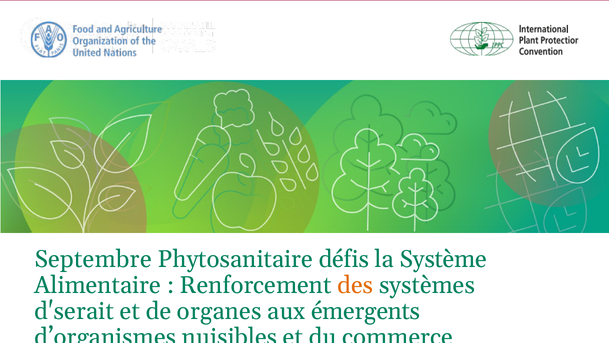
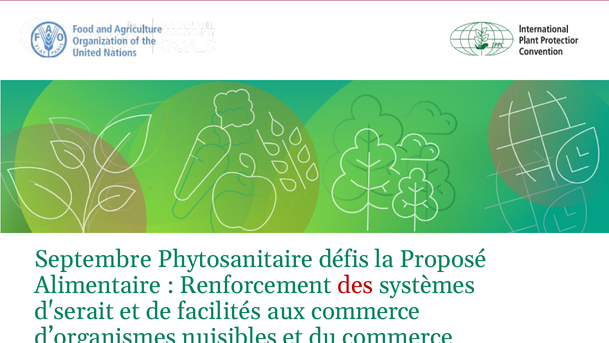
Système: Système -> Proposé (443, 259)
des colour: orange -> red (355, 285)
organes: organes -> facilités (219, 311)
aux émergents: émergents -> commerce (366, 311)
